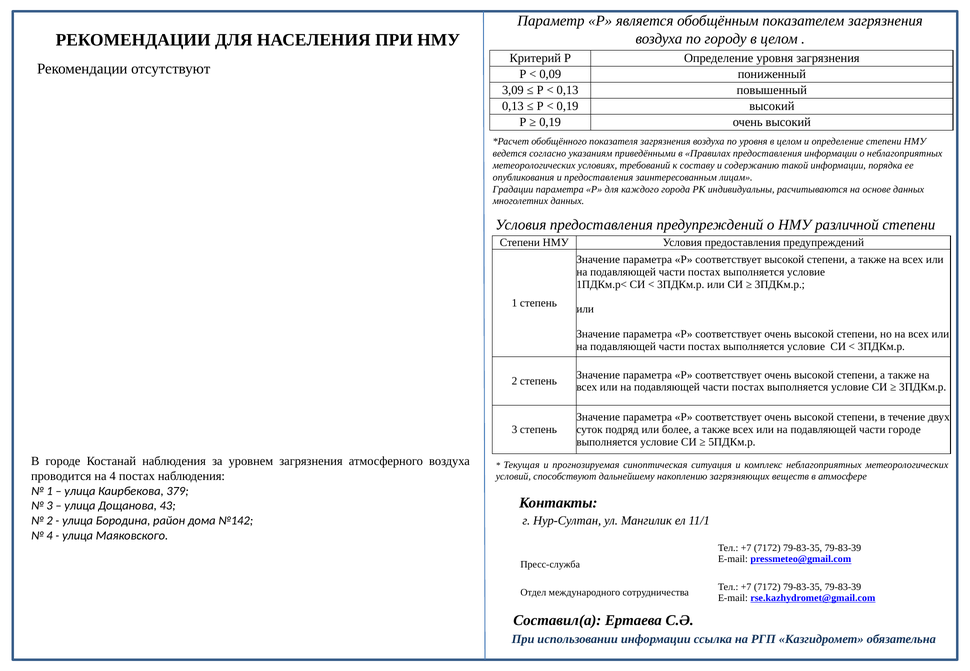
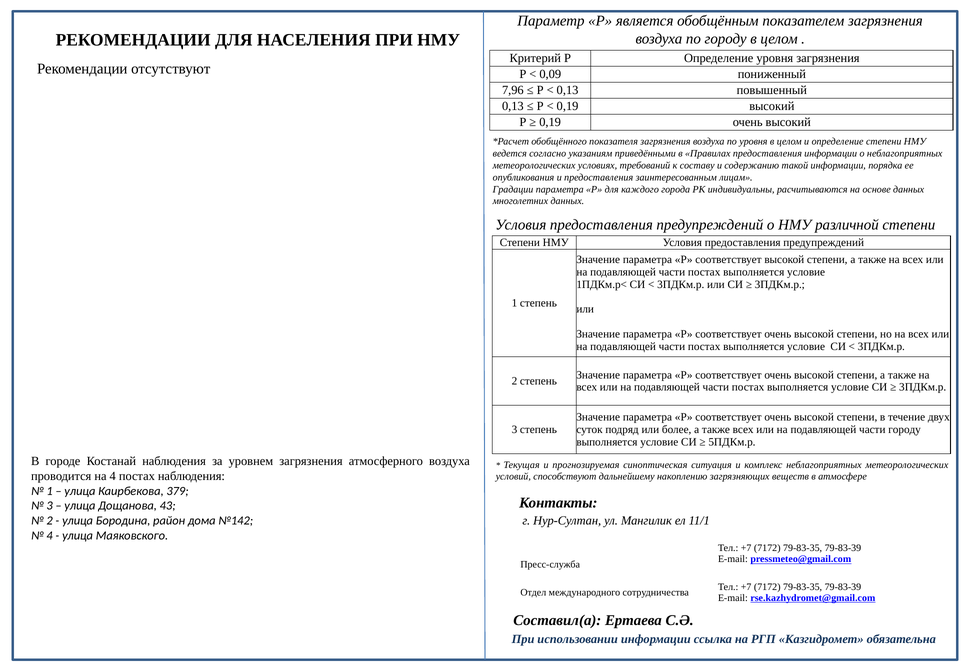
3,09: 3,09 -> 7,96 (513, 90)
части городе: городе -> городу (905, 430)
